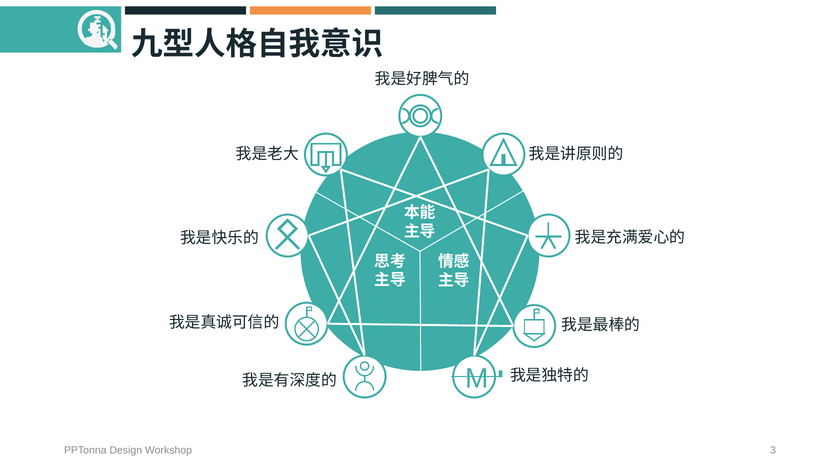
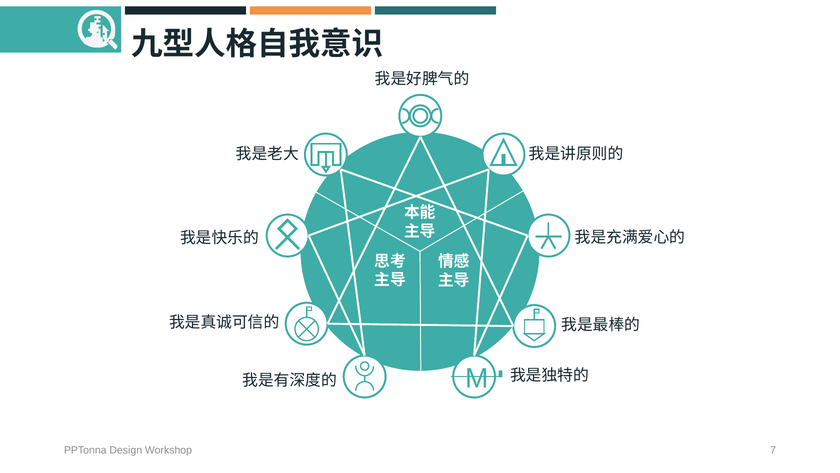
3: 3 -> 7 (773, 450)
